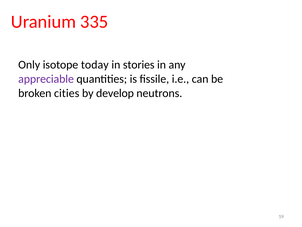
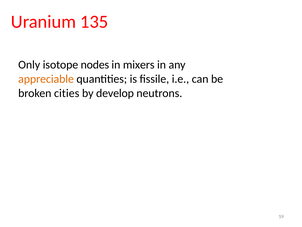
335: 335 -> 135 (94, 22)
today: today -> nodes (95, 65)
stories: stories -> mixers (139, 65)
appreciable colour: purple -> orange (46, 79)
